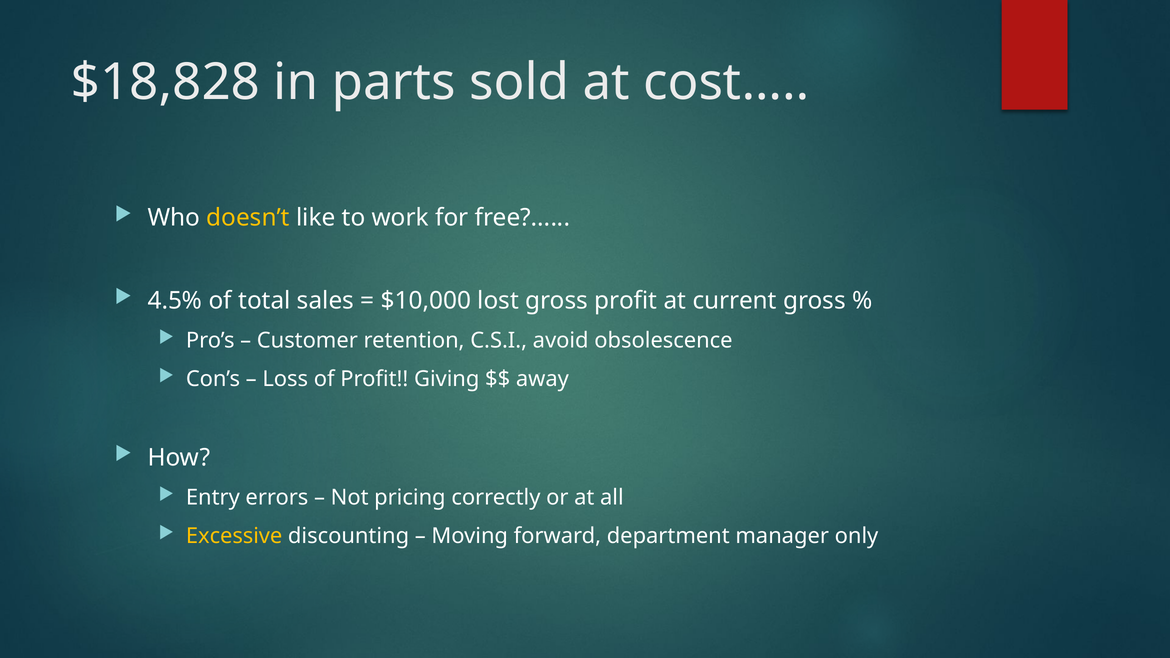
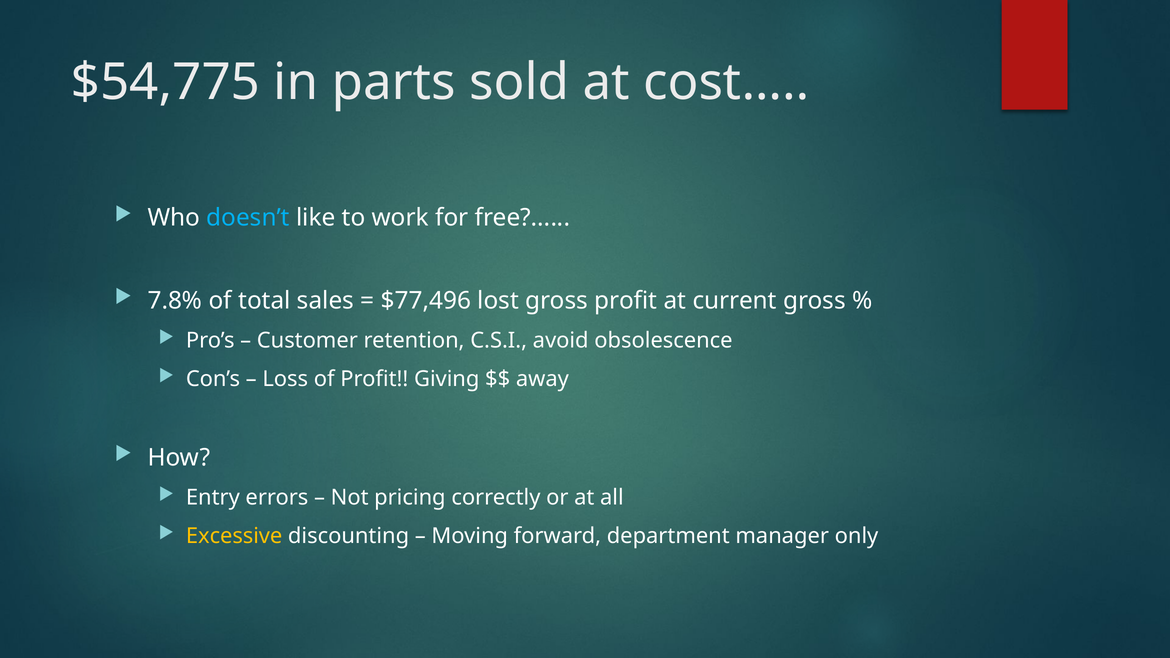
$18,828: $18,828 -> $54,775 (165, 82)
doesn’t colour: yellow -> light blue (248, 218)
4.5%: 4.5% -> 7.8% (175, 301)
$10,000: $10,000 -> $77,496 (426, 301)
